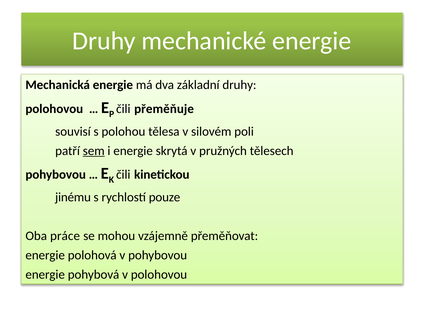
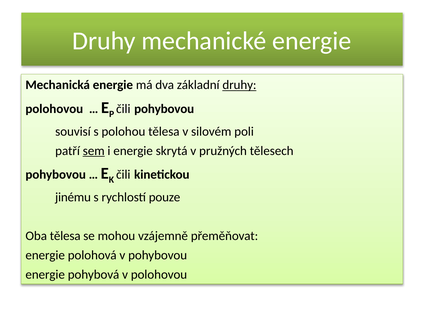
druhy underline: none -> present (239, 85)
čili přeměňuje: přeměňuje -> pohybovou (164, 109)
Oba práce: práce -> tělesa (65, 236)
